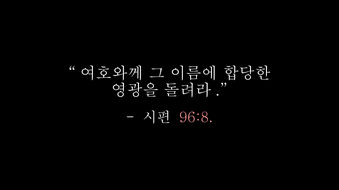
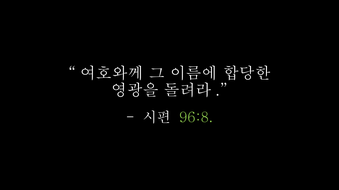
96:8 colour: pink -> light green (196, 118)
